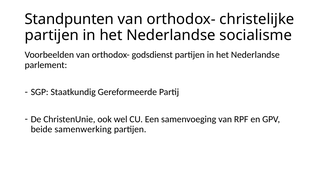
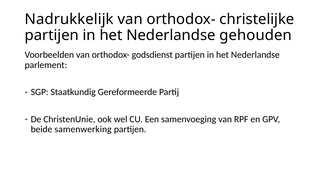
Standpunten: Standpunten -> Nadrukkelijk (69, 19)
socialisme: socialisme -> gehouden (256, 35)
